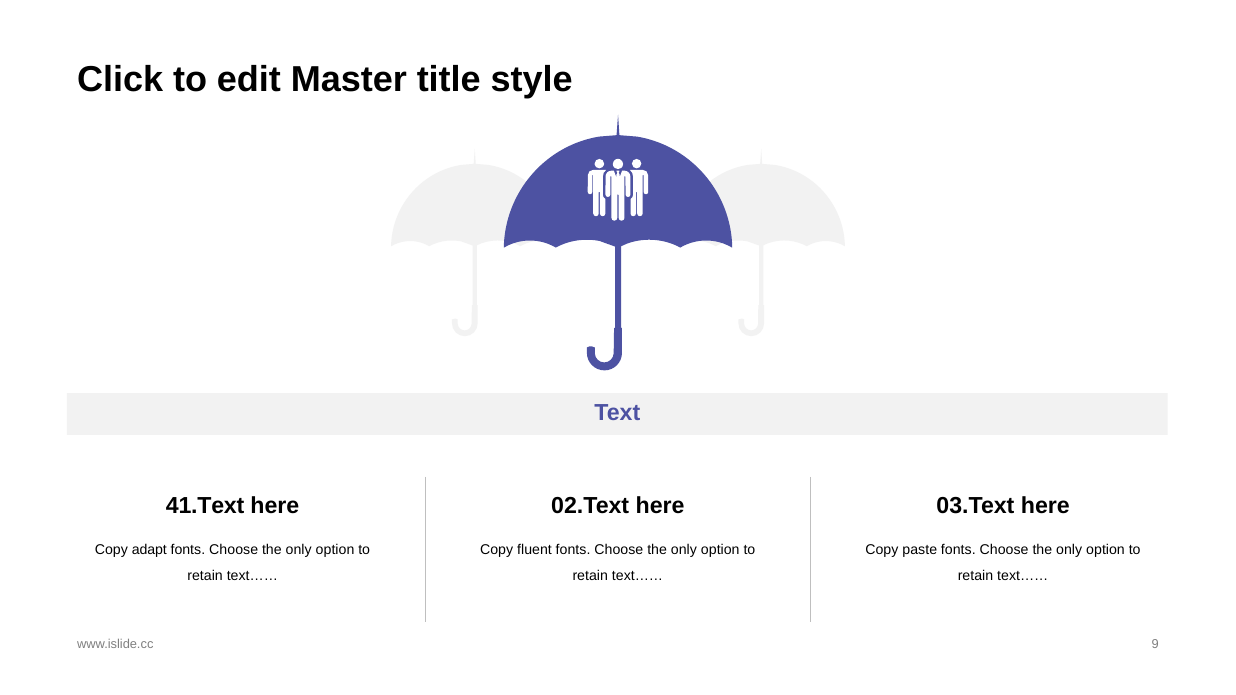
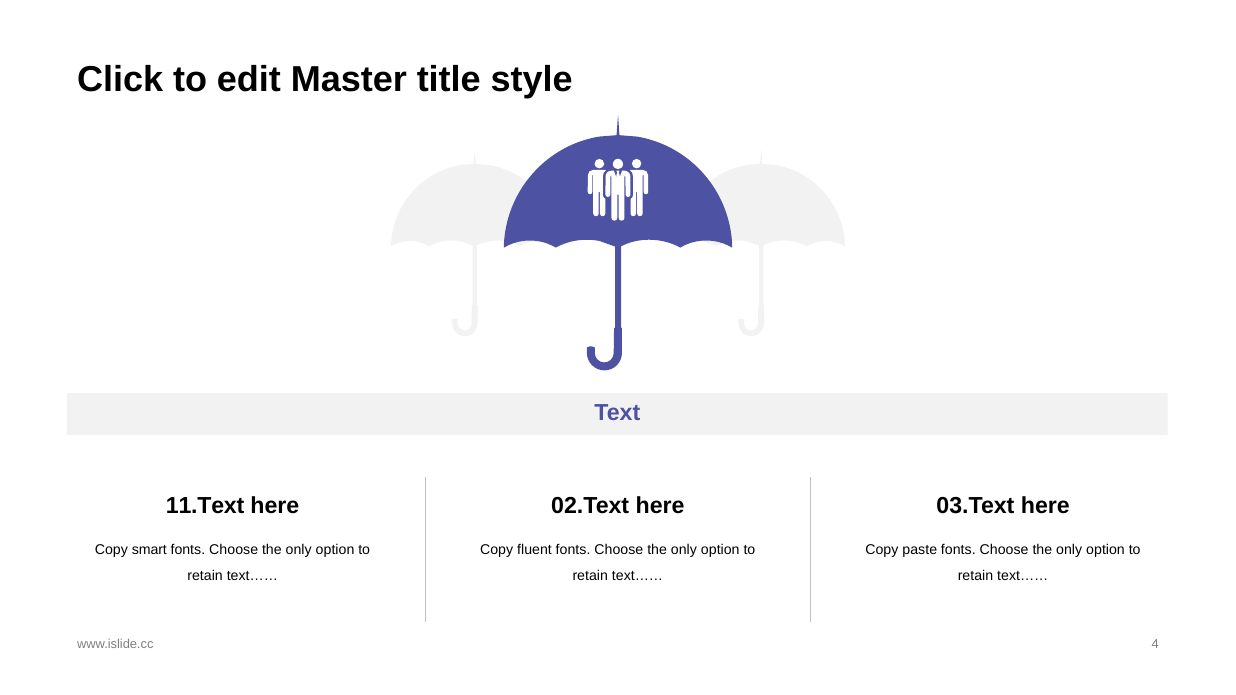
41.Text: 41.Text -> 11.Text (205, 506)
adapt: adapt -> smart (149, 550)
9: 9 -> 4 (1155, 644)
